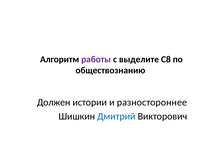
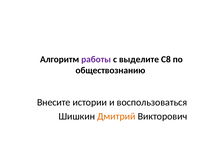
Должен: Должен -> Внесите (54, 103)
разностороннее: разностороннее -> воспользоваться (152, 103)
Дмитрий colour: blue -> orange (116, 116)
